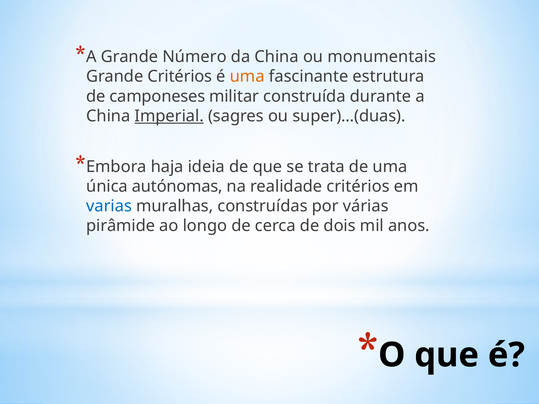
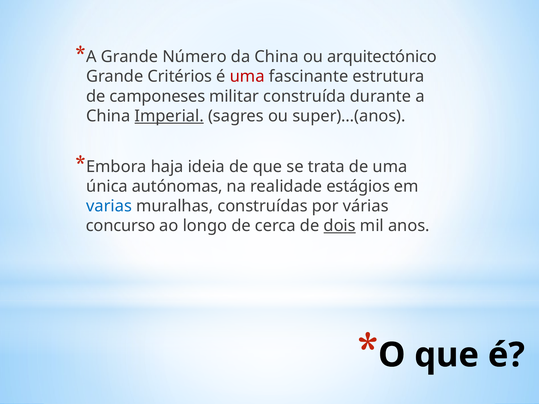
monumentais: monumentais -> arquitectónico (382, 57)
uma colour: orange -> red (247, 77)
super)…(duas: super)…(duas -> super)…(anos (349, 116)
realidade critérios: critérios -> estágios (358, 186)
pirâmide: pirâmide -> concurso (121, 226)
dois underline: none -> present (340, 226)
